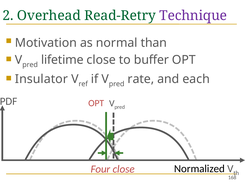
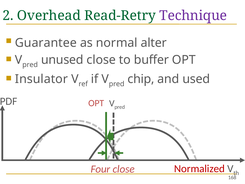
Motivation: Motivation -> Guarantee (46, 43)
than: than -> alter (154, 43)
lifetime: lifetime -> unused (62, 60)
rate: rate -> chip (141, 79)
each: each -> used (196, 79)
Normalized colour: black -> red (199, 169)
